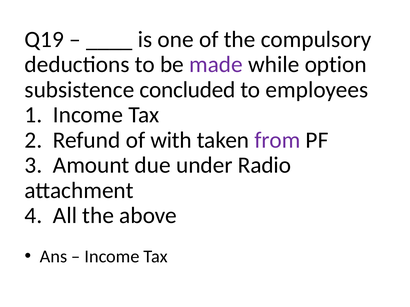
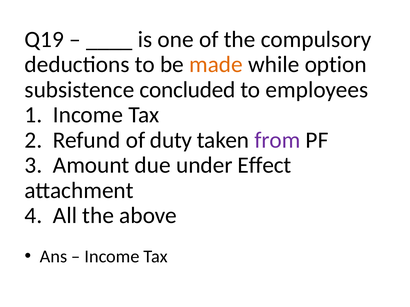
made colour: purple -> orange (216, 65)
with: with -> duty (171, 140)
Radio: Radio -> Effect (264, 166)
